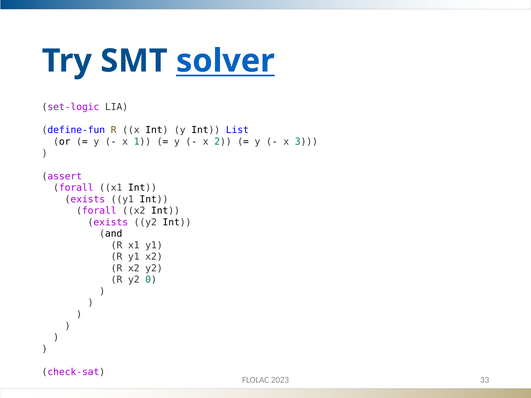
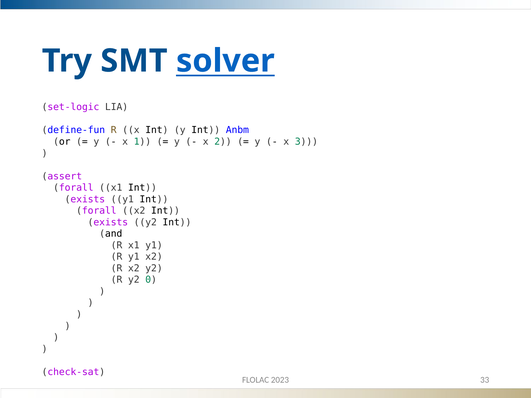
List: List -> Anbm (237, 130)
